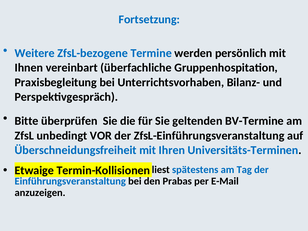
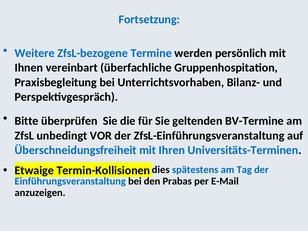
liest: liest -> dies (161, 170)
